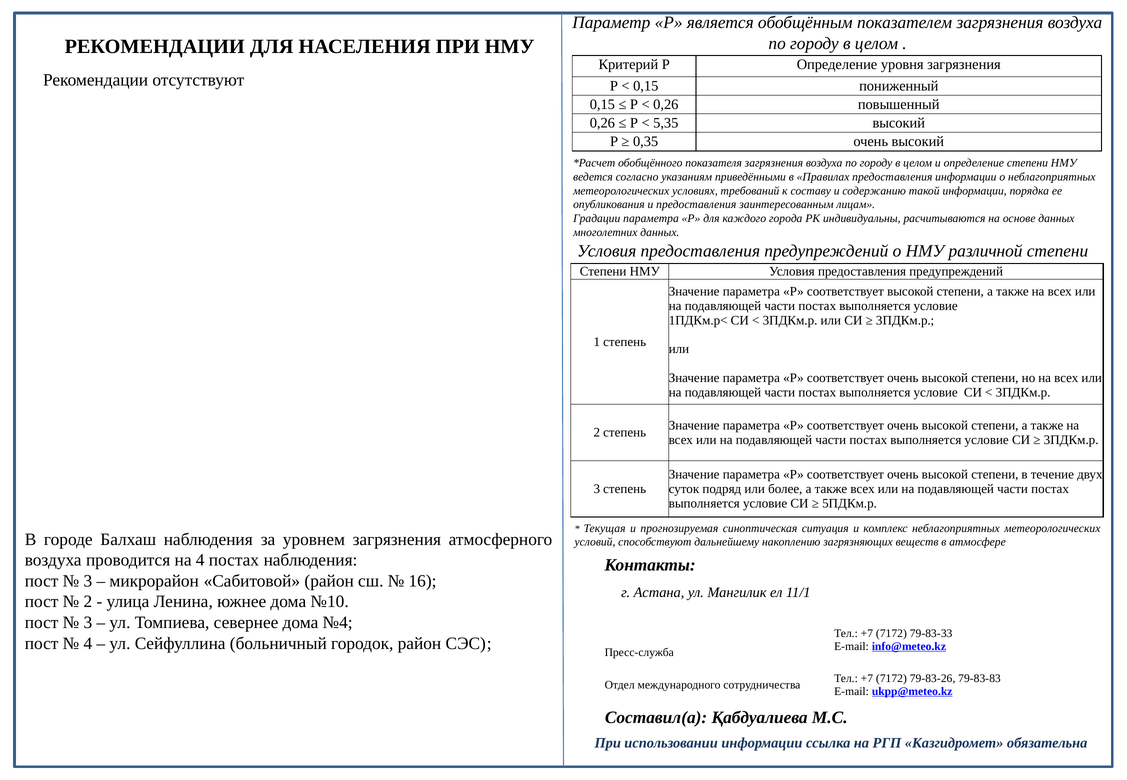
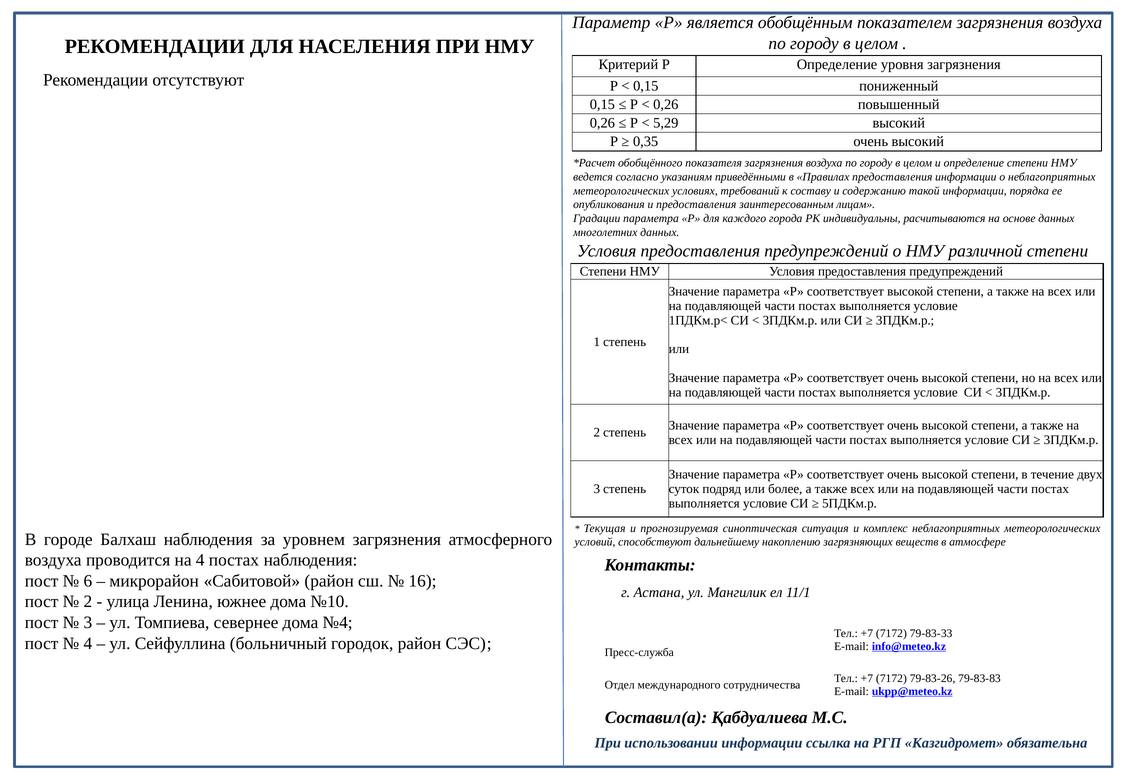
5,35: 5,35 -> 5,29 (666, 123)
3: 3 -> 6 (88, 581)
